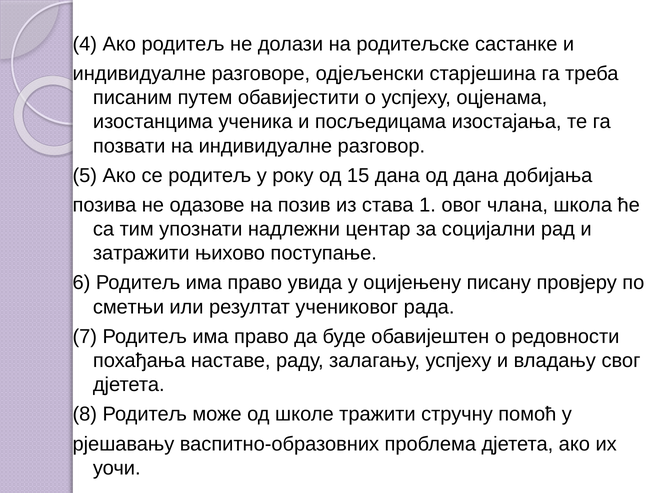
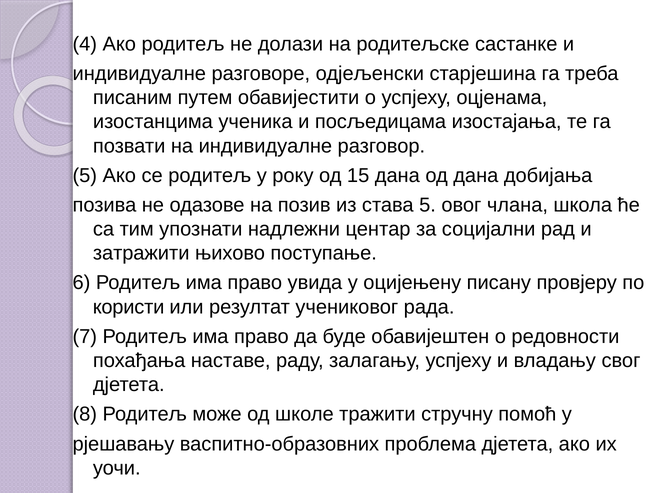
става 1: 1 -> 5 (428, 205)
сметњи: сметњи -> користи (129, 307)
